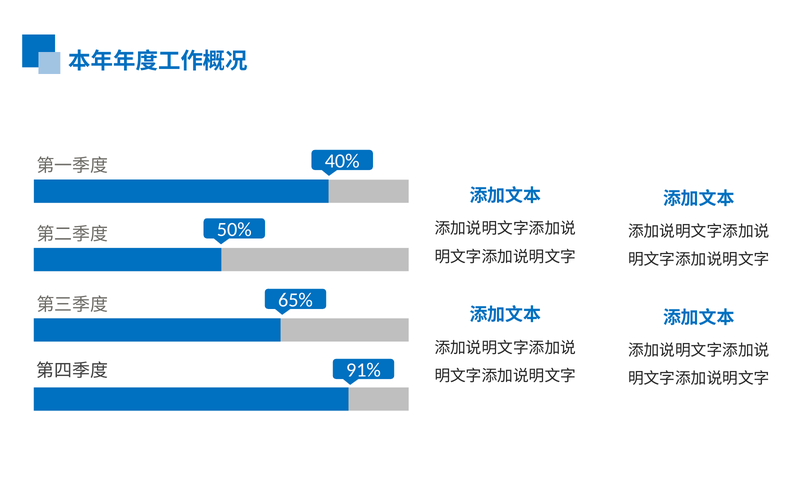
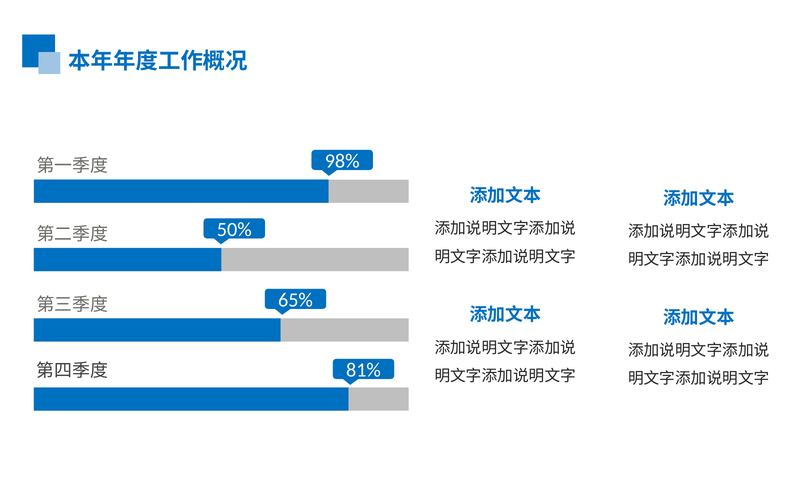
40%: 40% -> 98% (342, 161)
91%: 91% -> 81% (363, 371)
